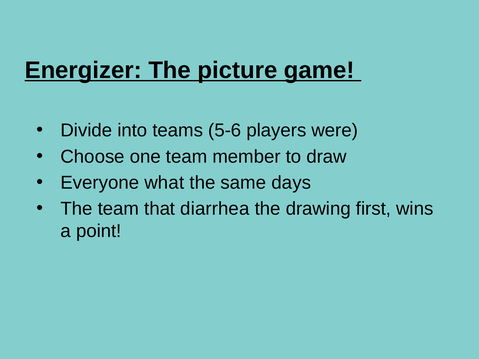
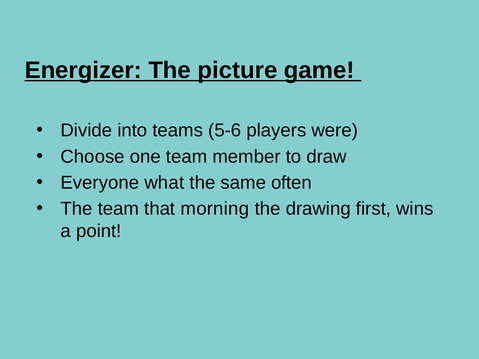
days: days -> often (291, 183)
diarrhea: diarrhea -> morning (215, 209)
